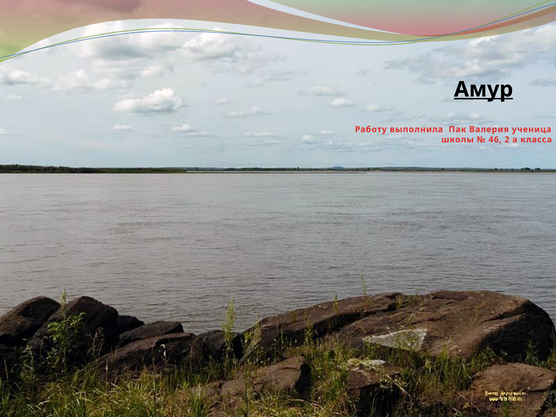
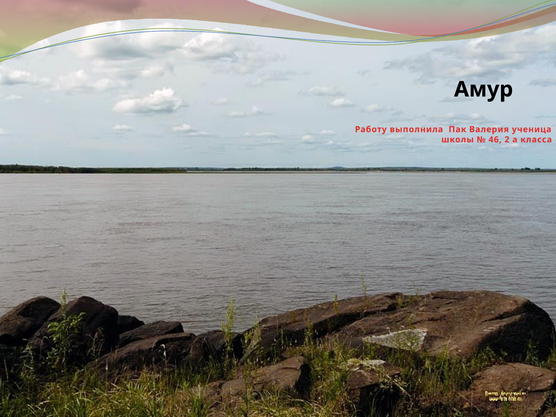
Амур underline: present -> none (484, 89)
